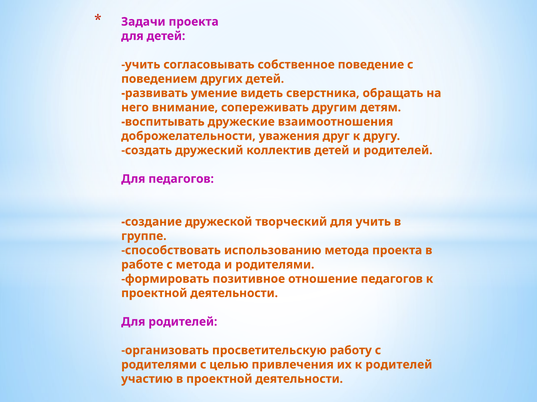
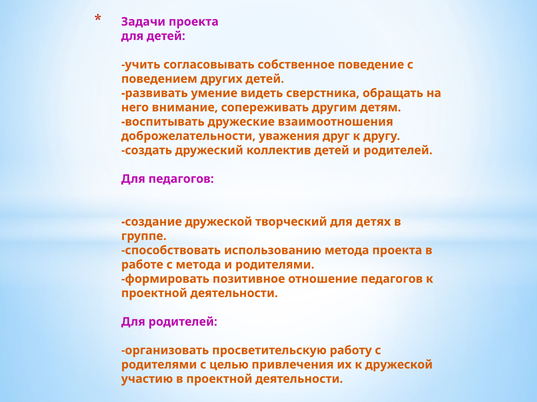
для учить: учить -> детях (373, 222)
к родителей: родителей -> дружеской (399, 365)
